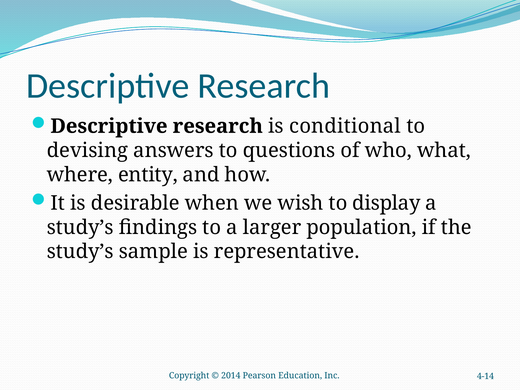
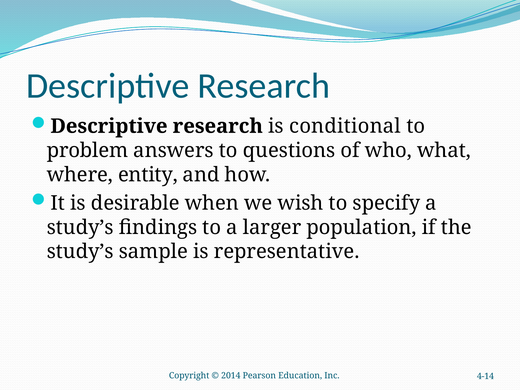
devising: devising -> problem (87, 150)
display: display -> specify (386, 203)
